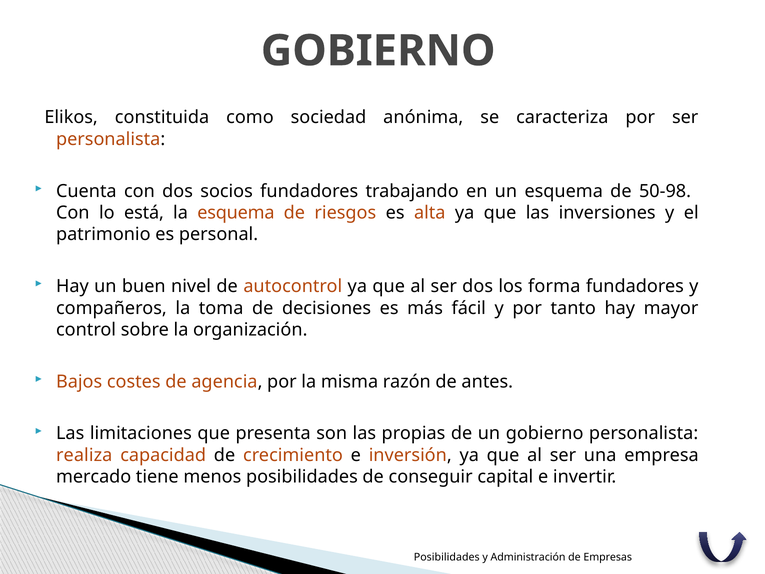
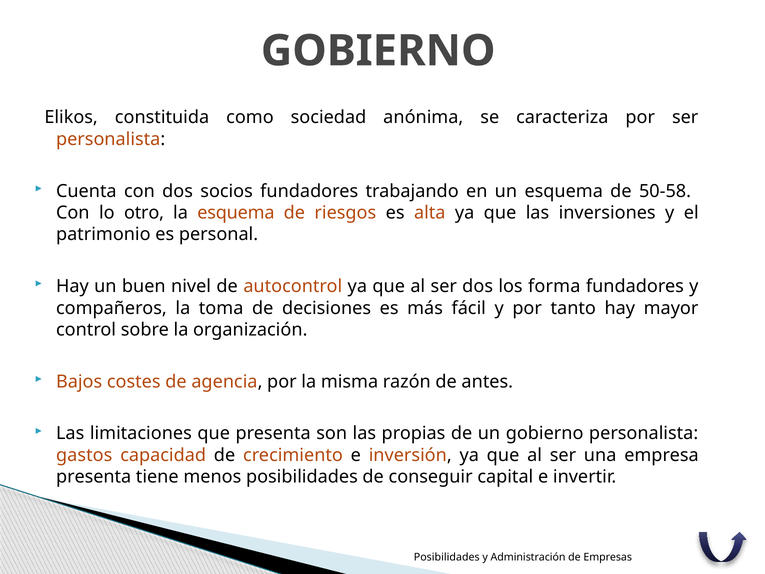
50-98: 50-98 -> 50-58 (665, 191)
está: está -> otro (144, 213)
realiza: realiza -> gastos (84, 455)
mercado: mercado -> presenta (94, 477)
